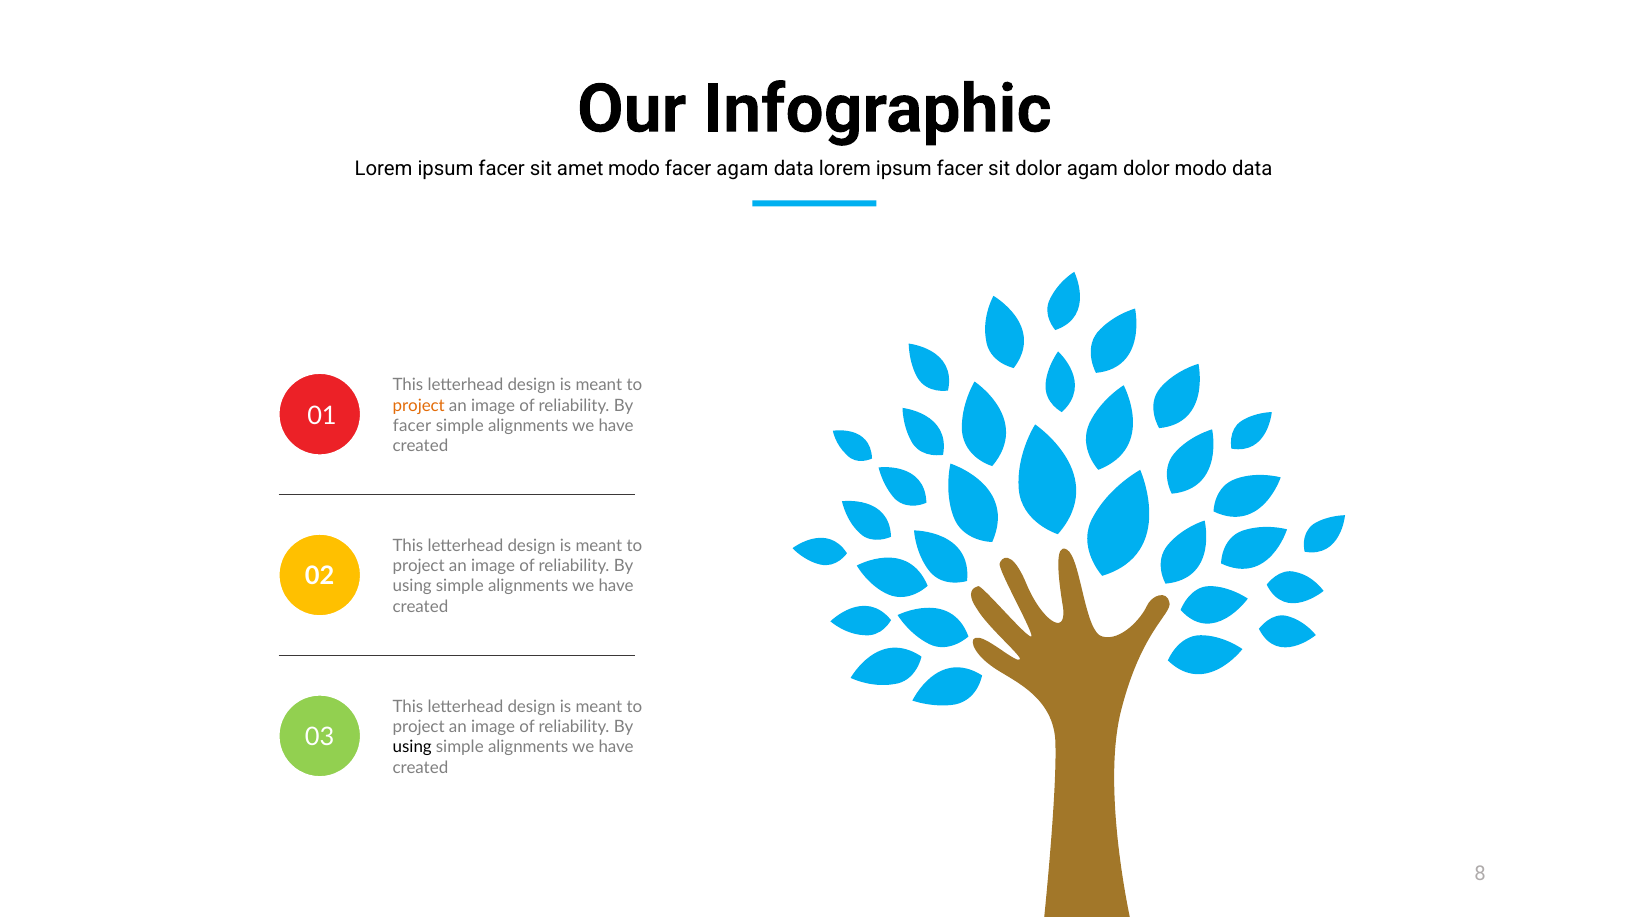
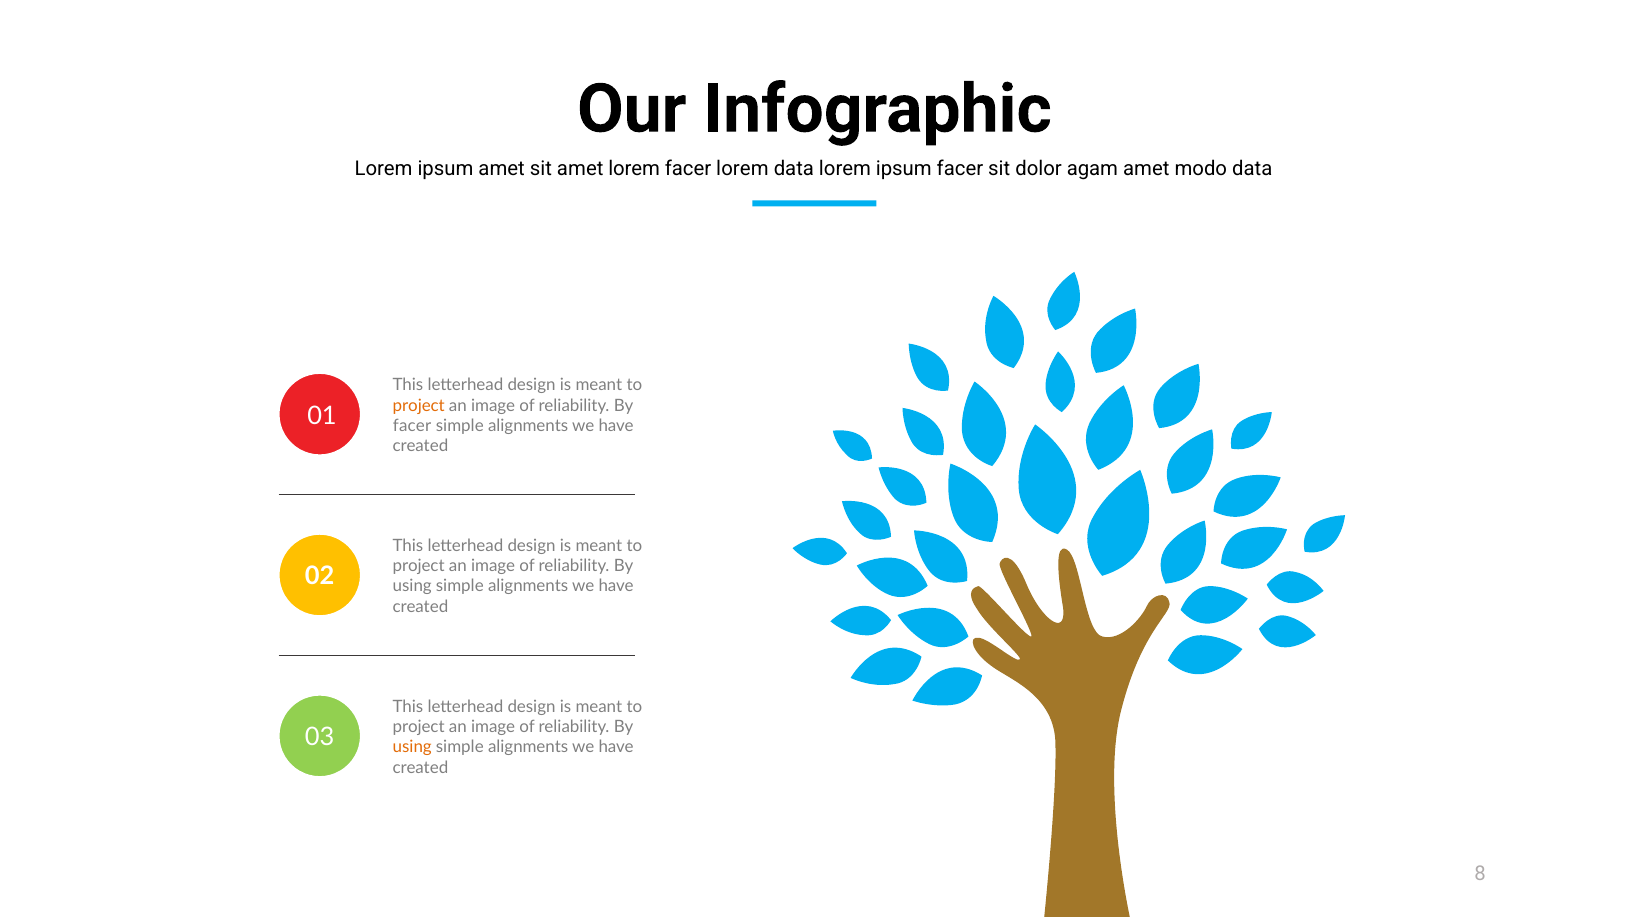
facer: facer -> amet (502, 169)
amet modo: modo -> lorem (634, 169)
facer agam: agam -> lorem (742, 169)
agam dolor: dolor -> amet (1146, 169)
using colour: black -> orange (412, 747)
